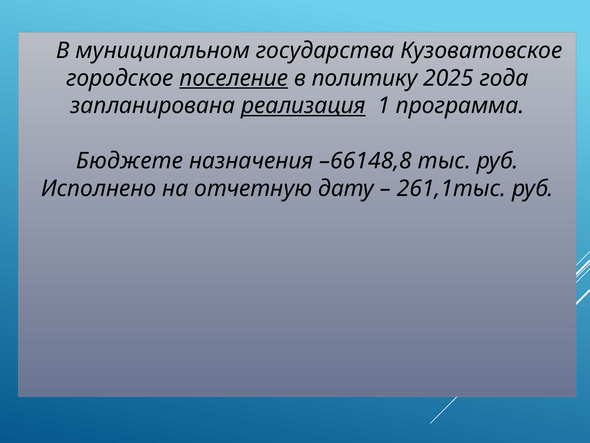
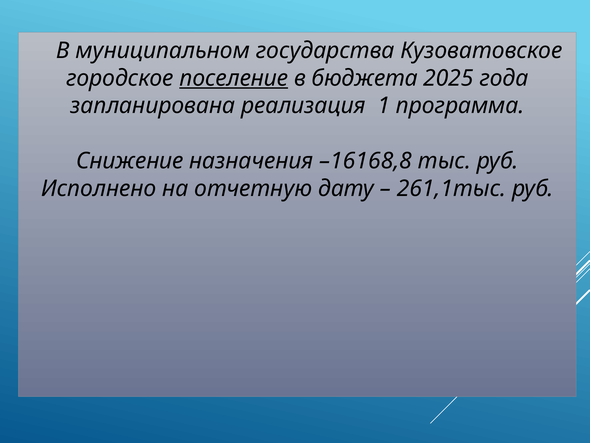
политику: политику -> бюджета (365, 78)
реализация underline: present -> none (303, 106)
Бюджете: Бюджете -> Снижение (130, 161)
–66148,8: –66148,8 -> –16168,8 (366, 161)
